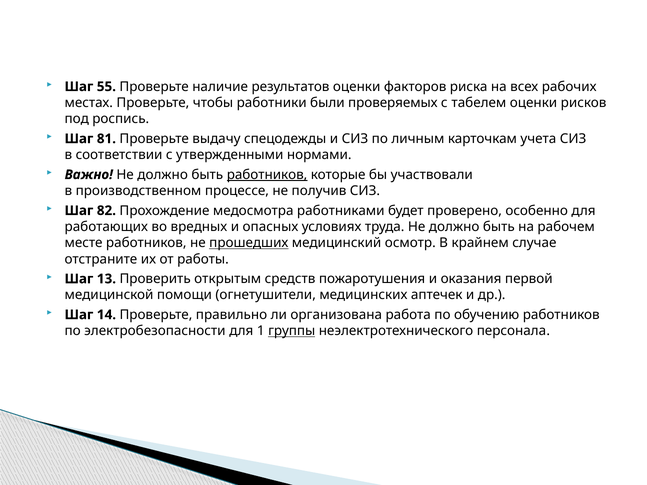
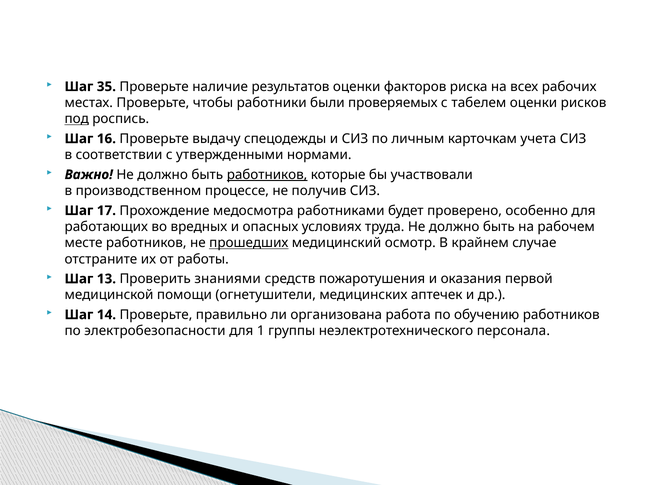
55: 55 -> 35 (106, 87)
под underline: none -> present (77, 119)
81: 81 -> 16 (106, 139)
82: 82 -> 17 (106, 211)
открытым: открытым -> знаниями (228, 279)
группы underline: present -> none (292, 331)
